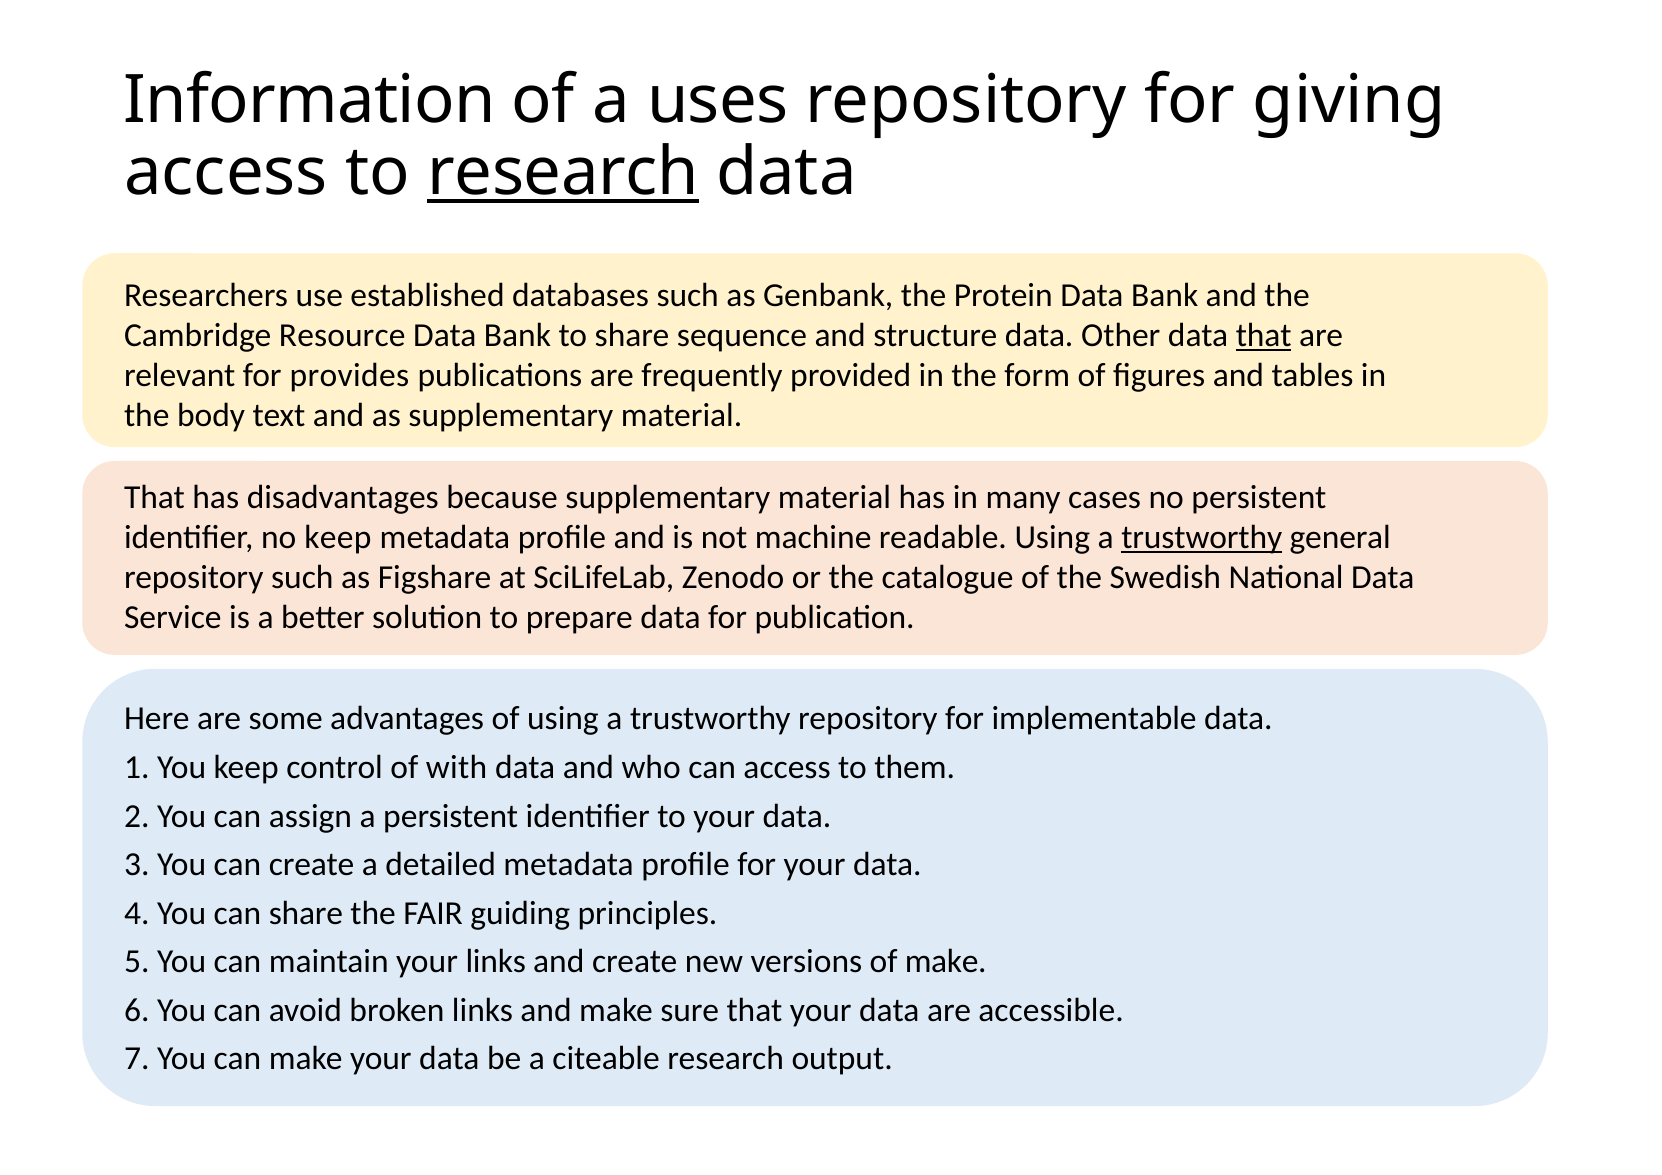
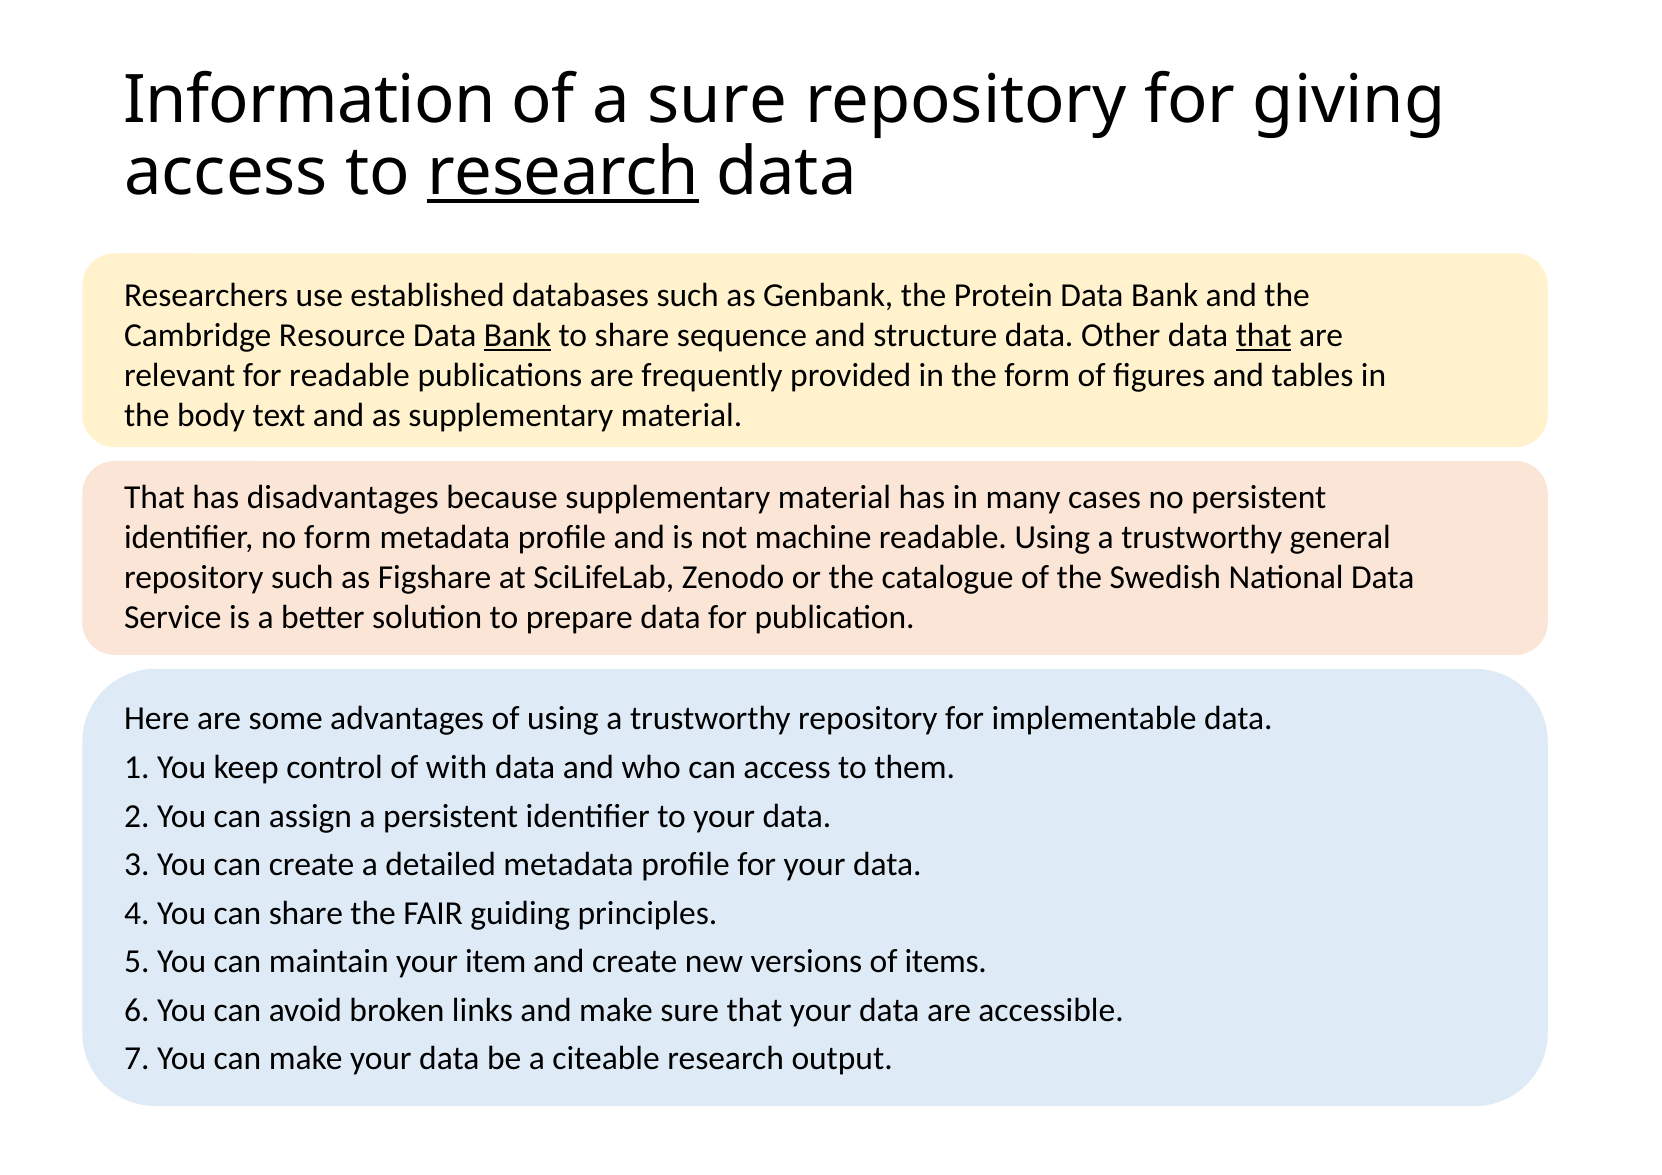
a uses: uses -> sure (717, 100)
Bank underline: none -> present (517, 335)
for provides: provides -> readable (350, 376)
no keep: keep -> form (338, 538)
trustworthy underline: present -> none (1202, 538)
your links: links -> item (496, 962)
of make: make -> items (946, 962)
